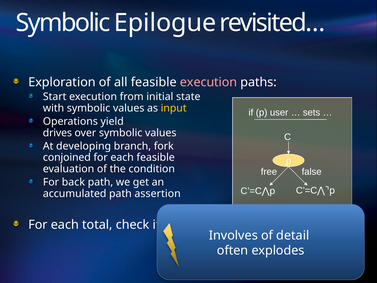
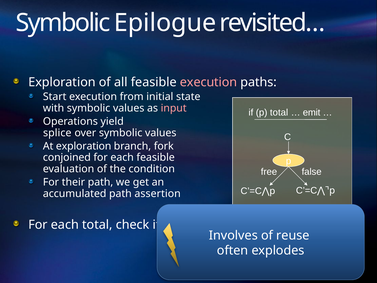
input colour: yellow -> pink (174, 108)
p user: user -> total (279, 112)
sets: sets -> emit (312, 112)
drives: drives -> splice (57, 133)
At developing: developing -> exploration (84, 146)
back: back -> their (73, 182)
detail: detail -> reuse (293, 235)
